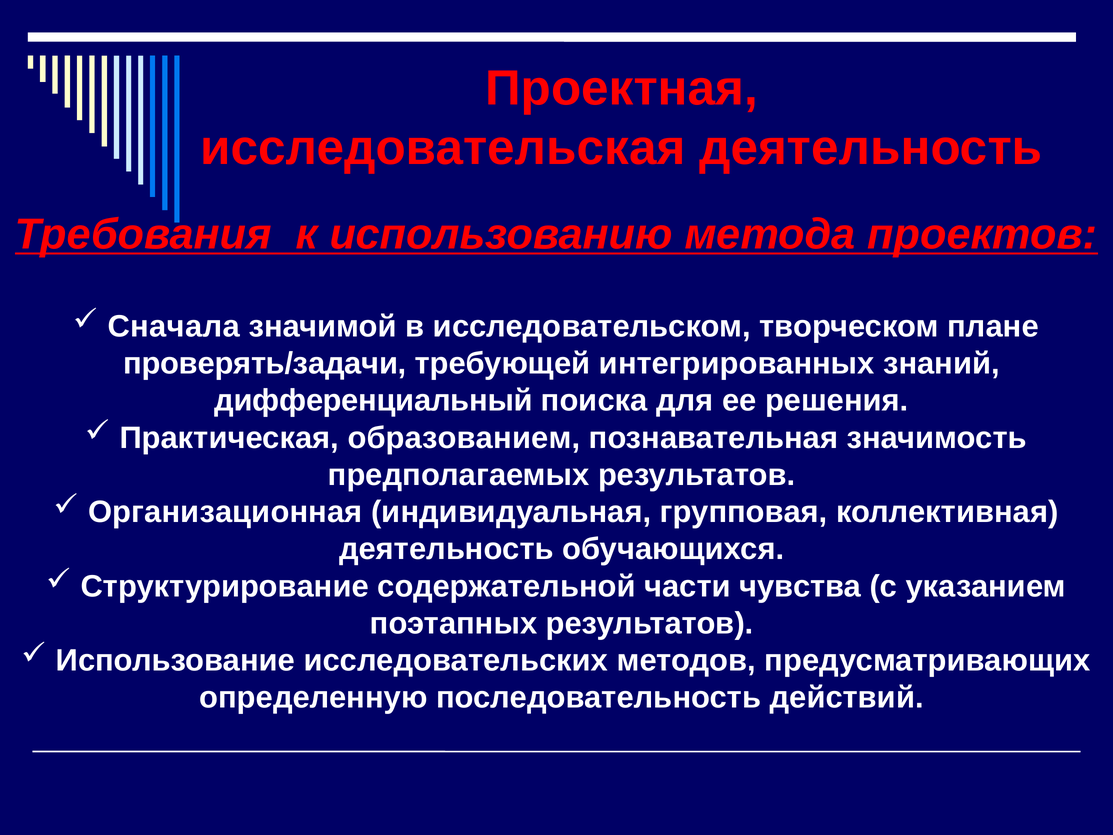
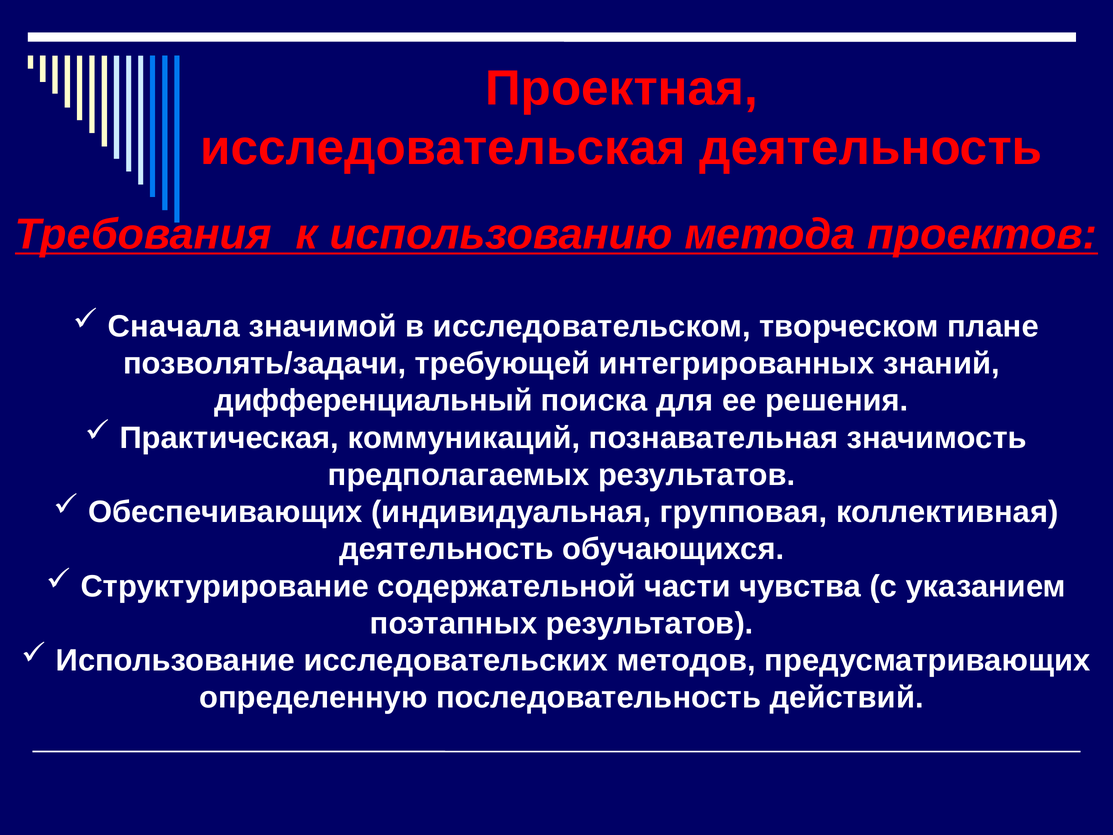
проверять/задачи: проверять/задачи -> позволять/задачи (265, 363)
образованием: образованием -> коммуникаций (464, 438)
Организационная: Организационная -> Обеспечивающих (225, 512)
